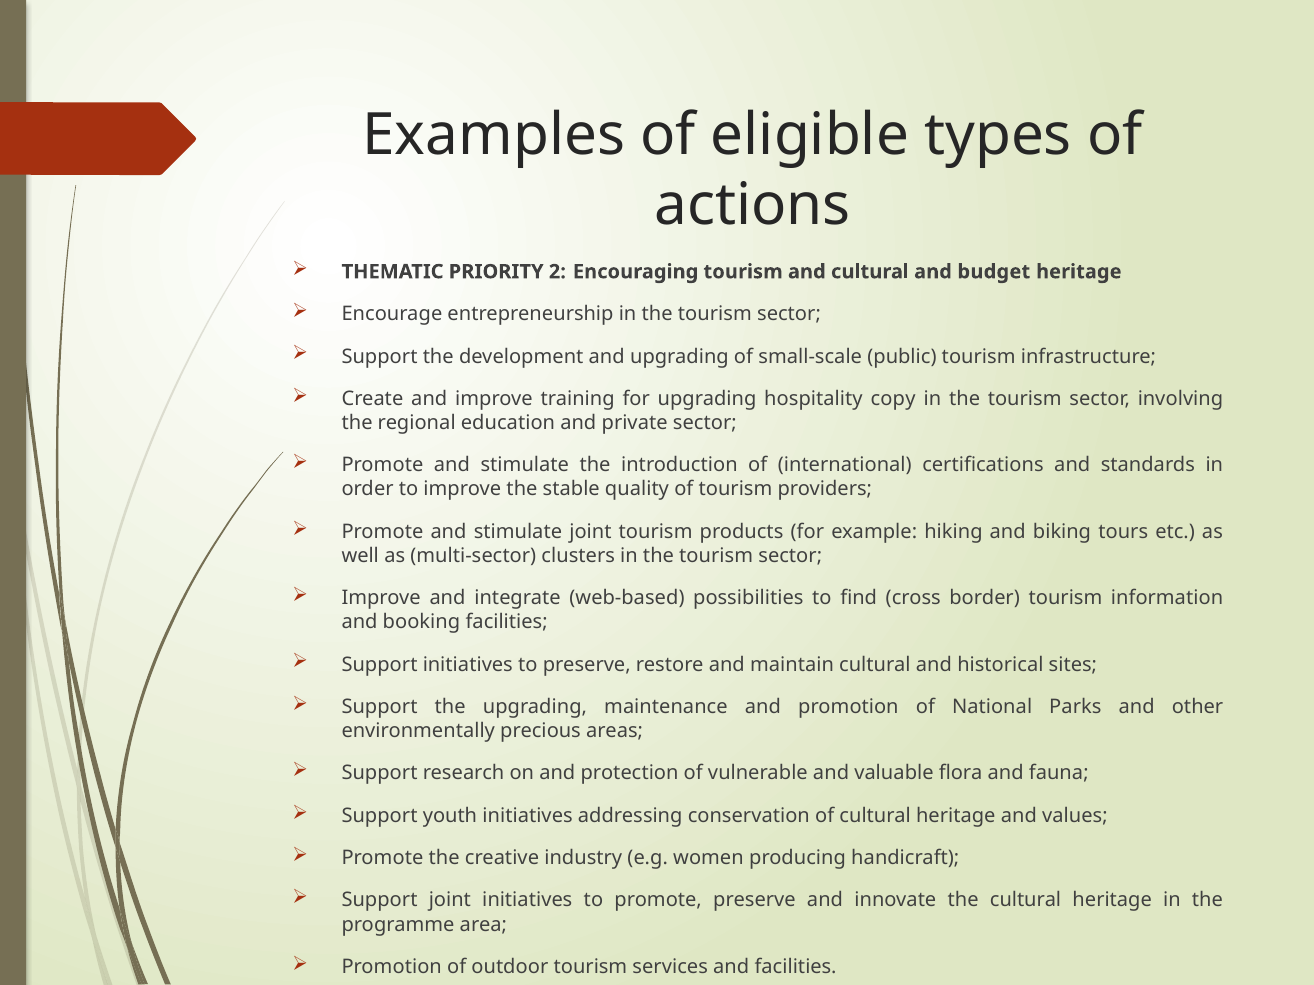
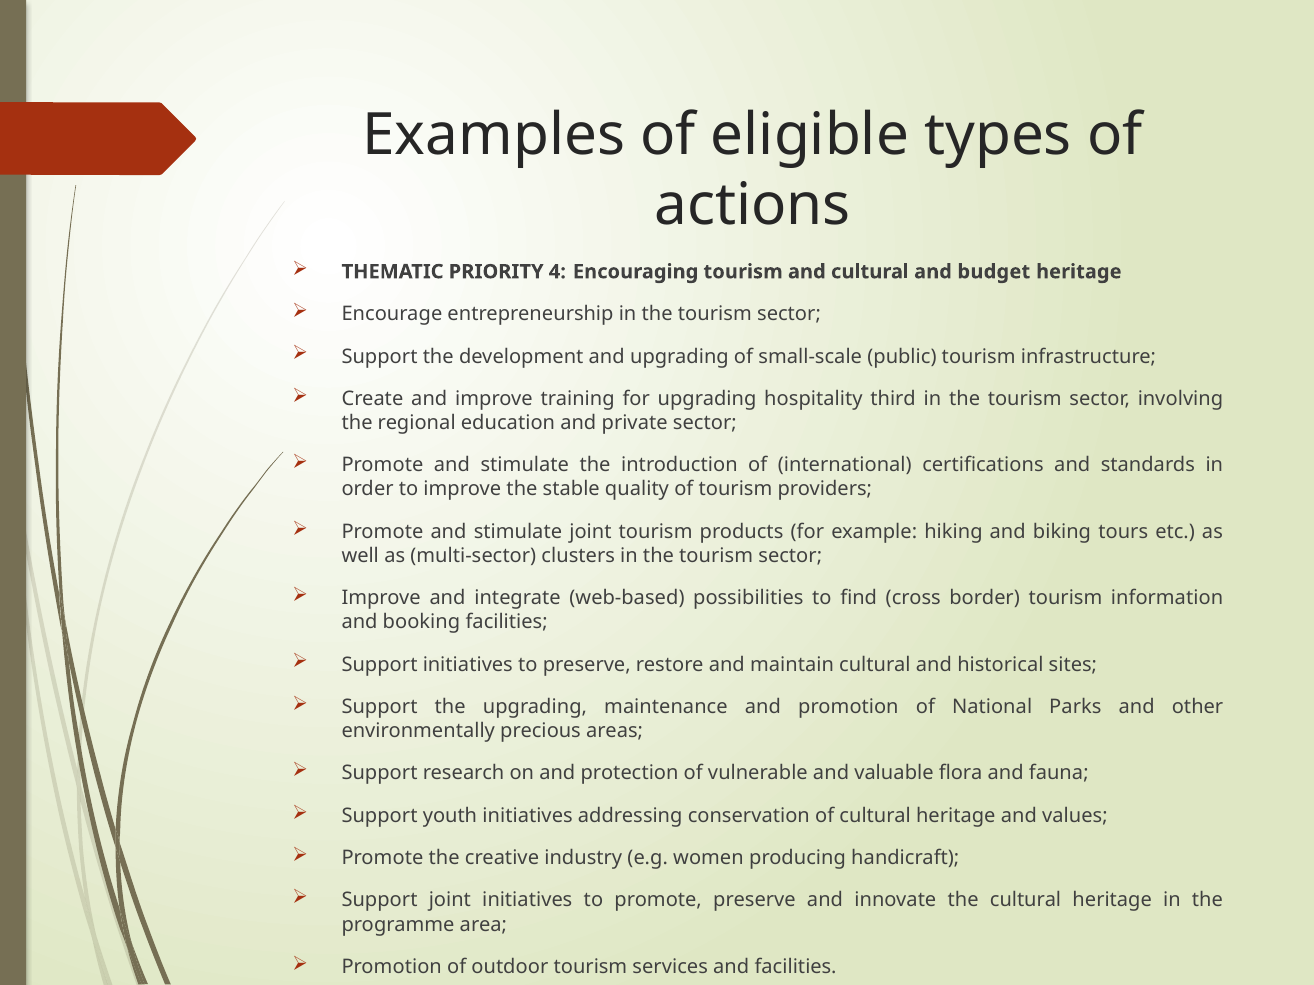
2: 2 -> 4 (557, 272)
copy: copy -> third (893, 399)
